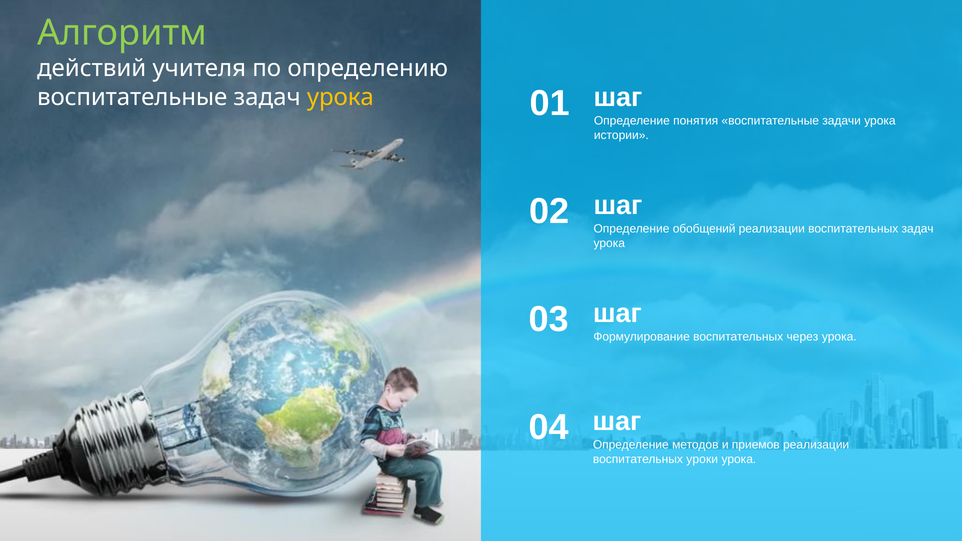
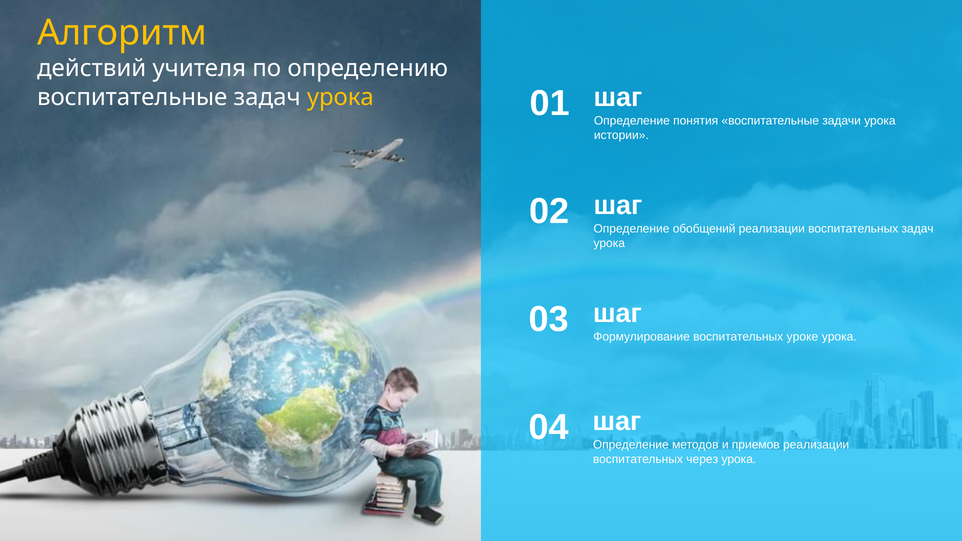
Алгоритм colour: light green -> yellow (122, 33)
через: через -> уроке (802, 337)
уроки: уроки -> через (702, 459)
